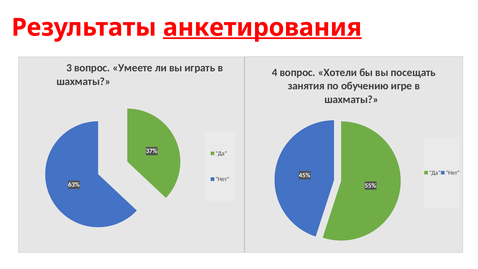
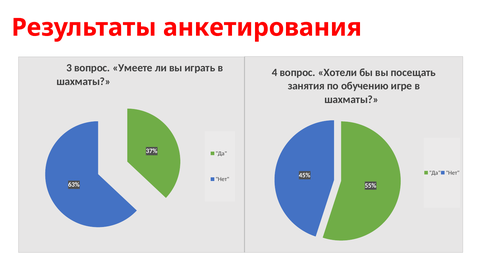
анкетирования underline: present -> none (262, 28)
